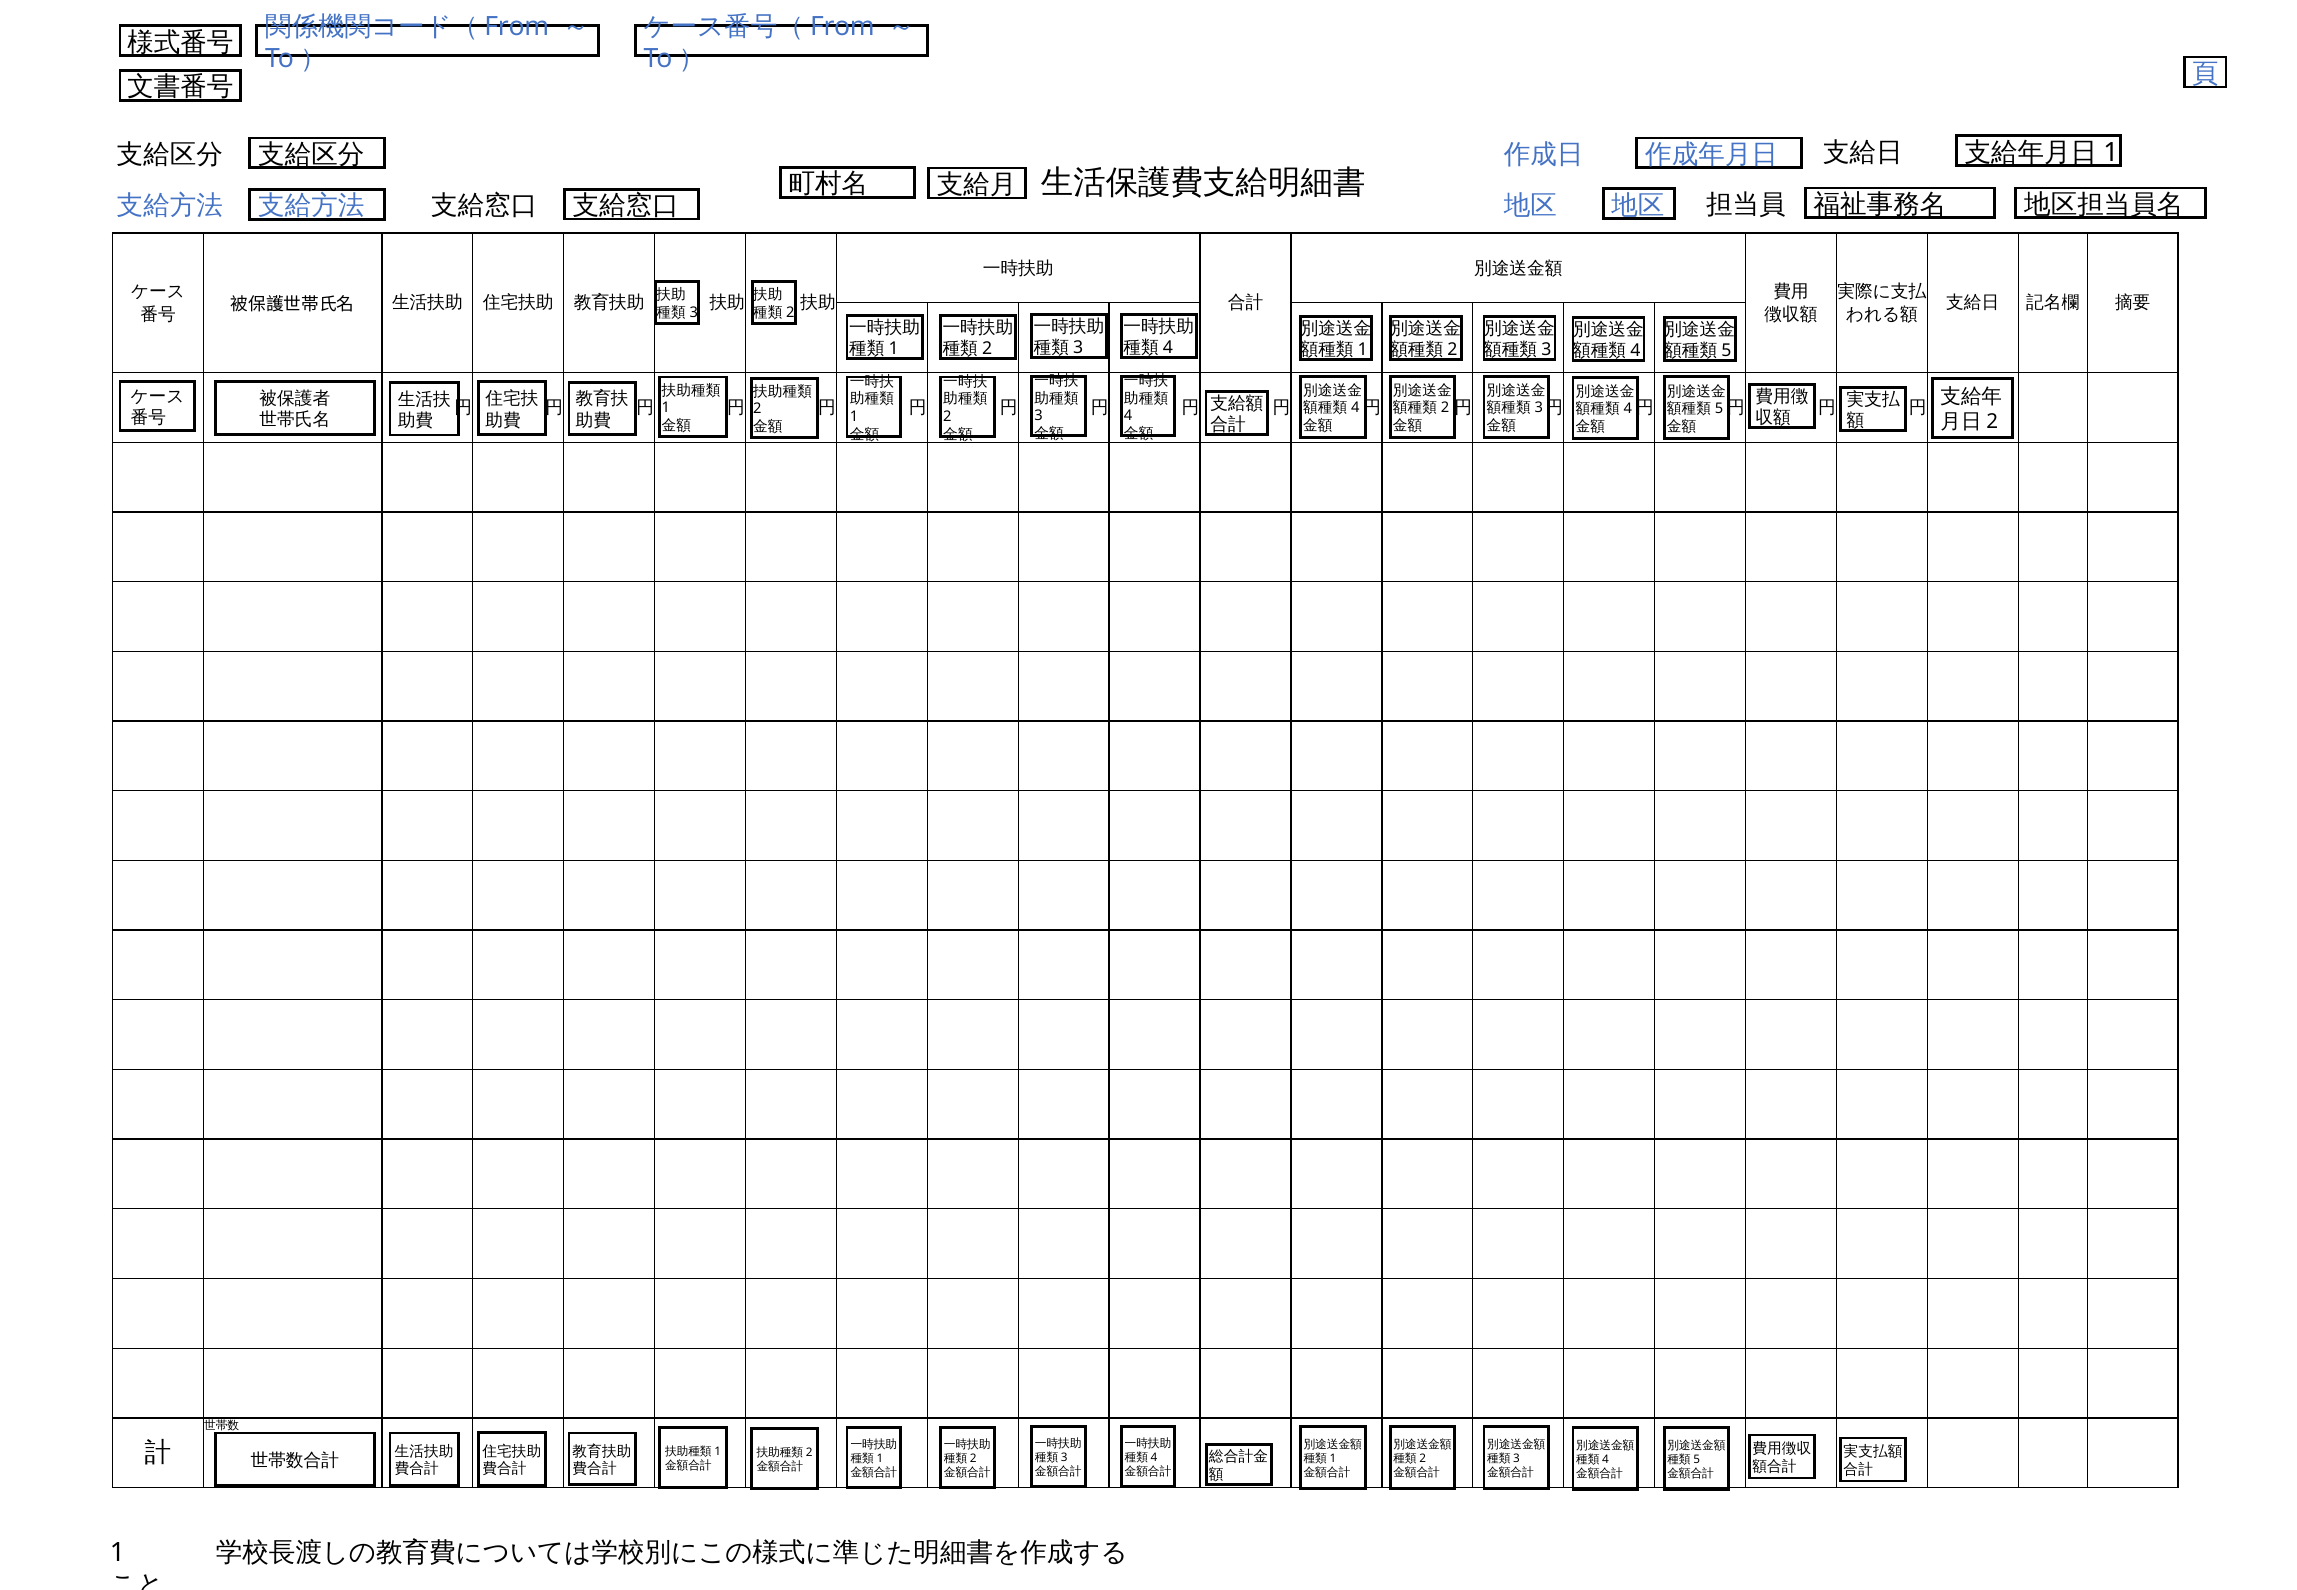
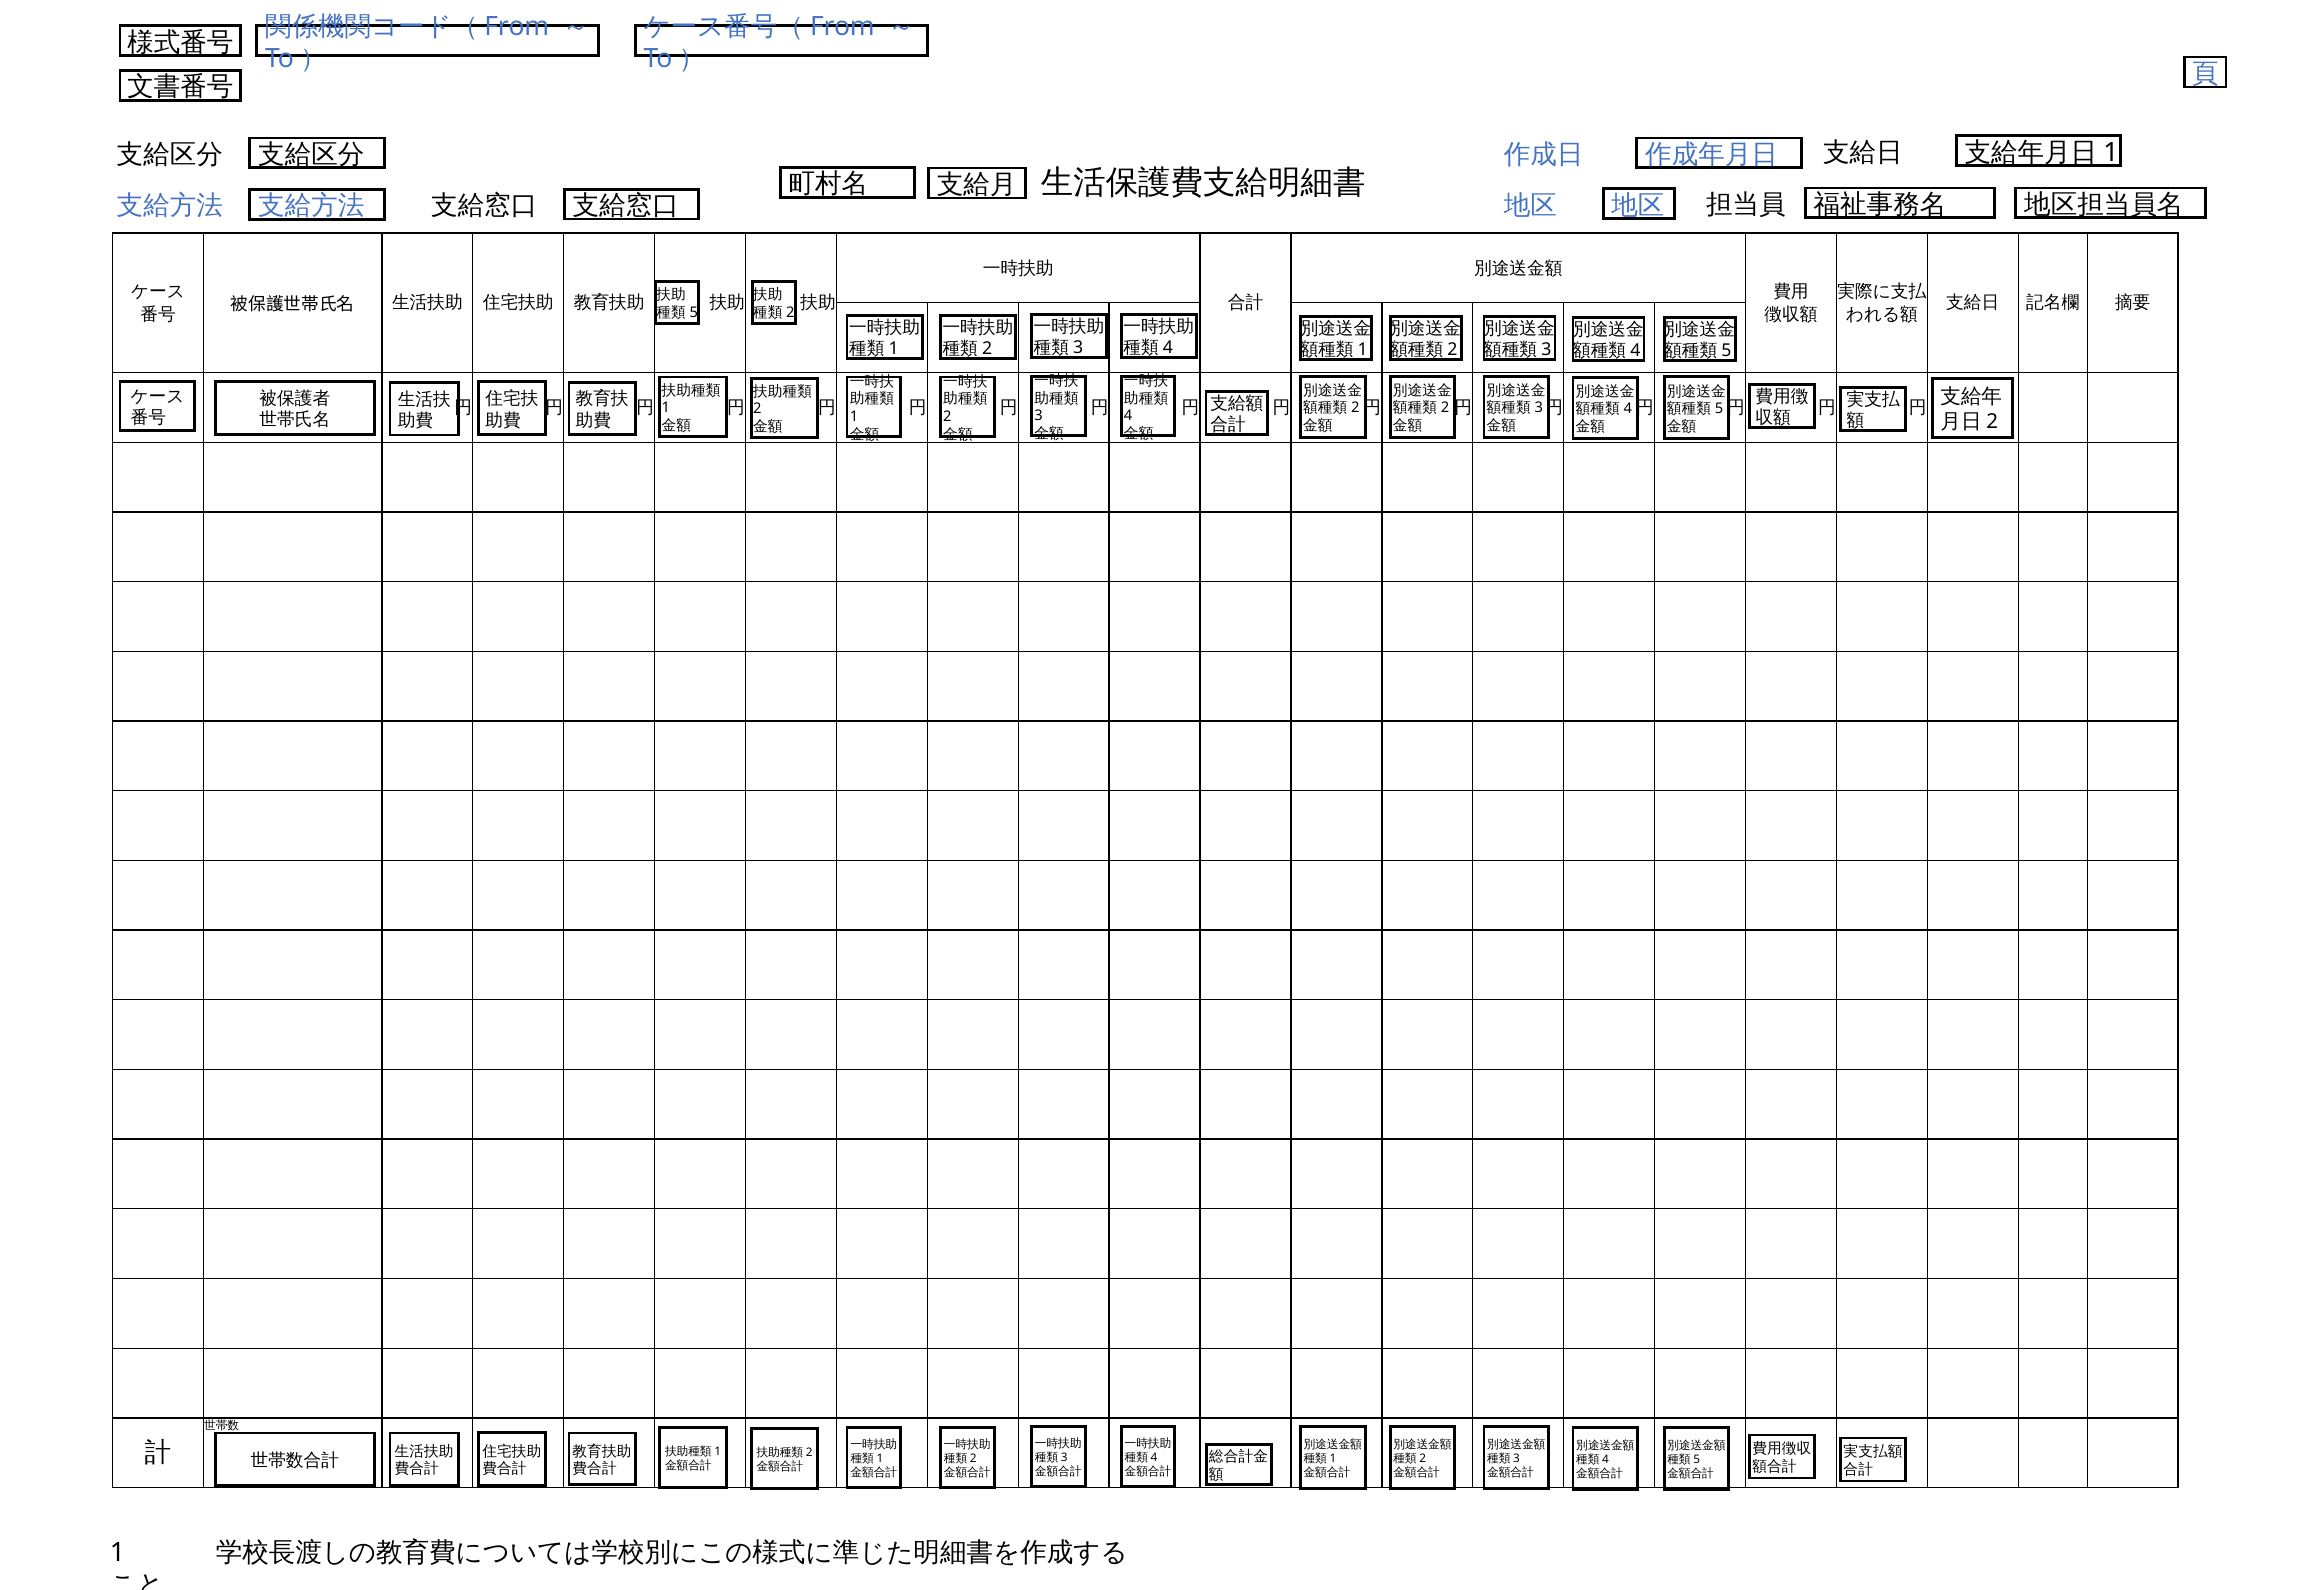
3: 3 -> 5 (694, 313)
4: 4 -> 2 (1355, 408)
